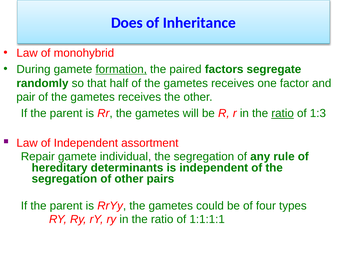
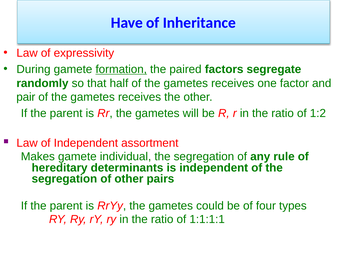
Does: Does -> Have (127, 23)
monohybrid: monohybrid -> expressivity (84, 53)
ratio underline: present -> none (283, 113)
1:3: 1:3 -> 1:2 (318, 113)
Repair: Repair -> Makes (38, 156)
